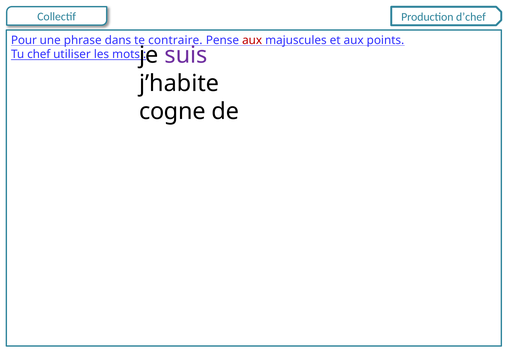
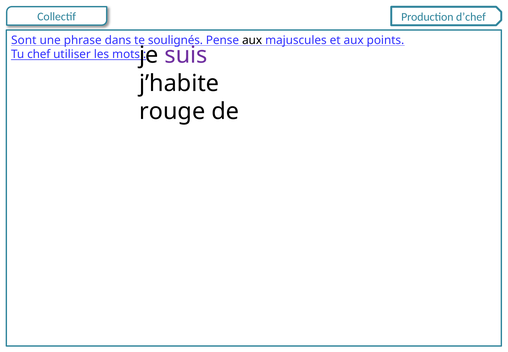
Pour: Pour -> Sont (24, 40)
contraire: contraire -> soulignés (175, 40)
aux colour: red -> black (252, 40)
cogne: cogne -> rouge (172, 111)
